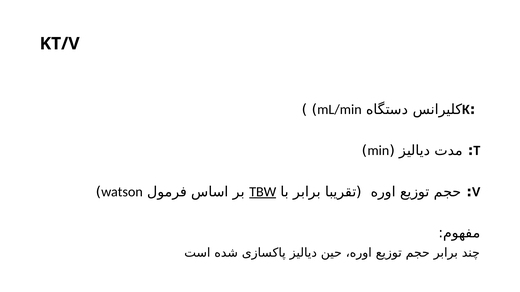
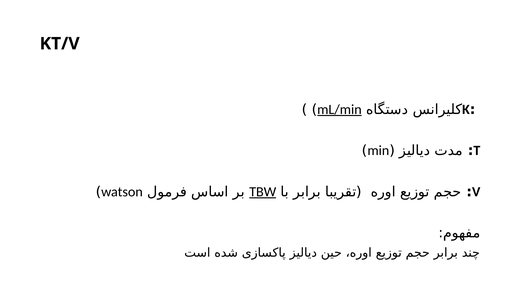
mL/min underline: none -> present (339, 110)
